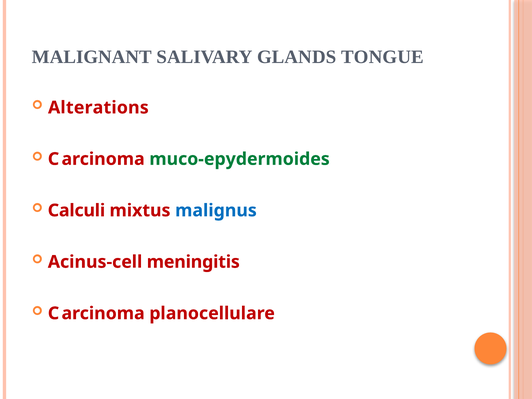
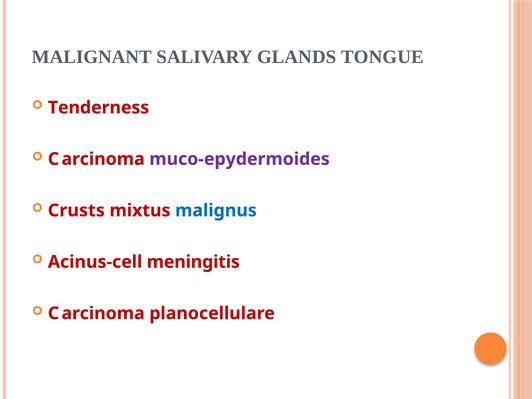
Alterations: Alterations -> Tenderness (98, 108)
muco-epydermoides colour: green -> purple (240, 159)
Calculi: Calculi -> Crusts (76, 210)
